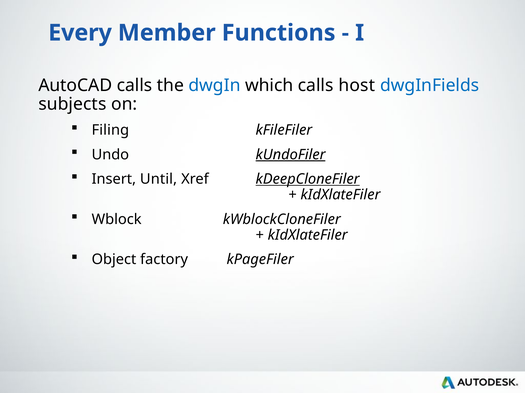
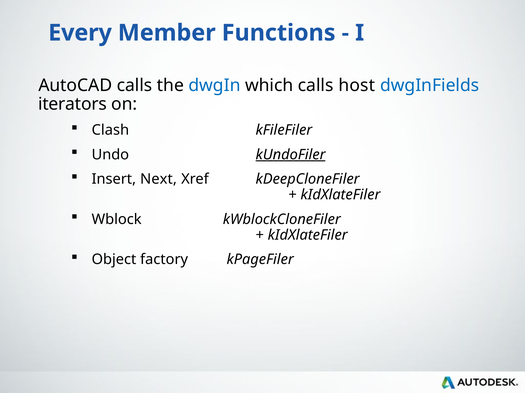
subjects: subjects -> iterators (73, 104)
Filing: Filing -> Clash (110, 130)
Until: Until -> Next (159, 179)
kDeepCloneFiler underline: present -> none (308, 179)
